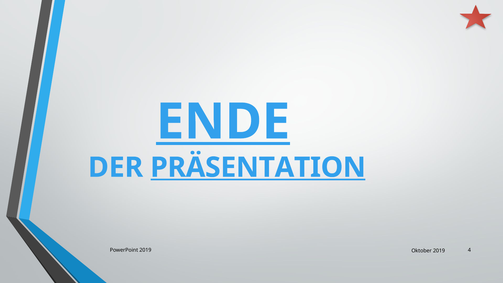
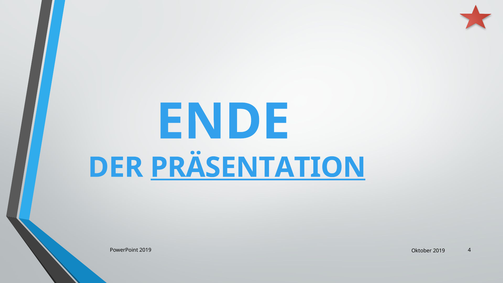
ENDE underline: present -> none (223, 122)
